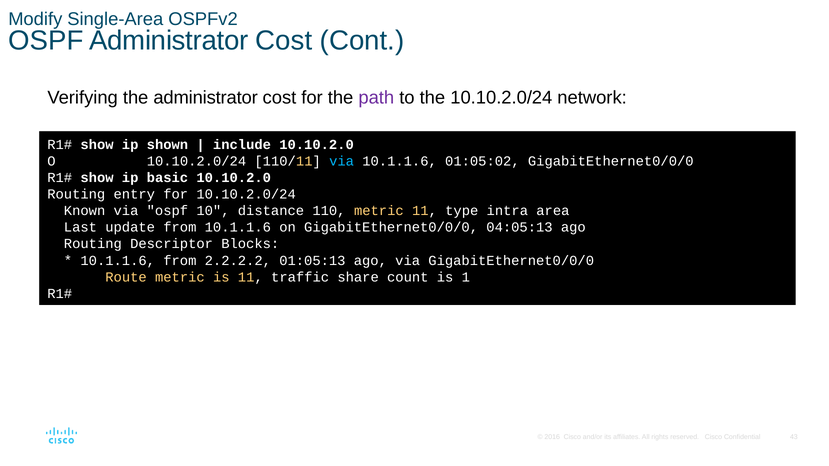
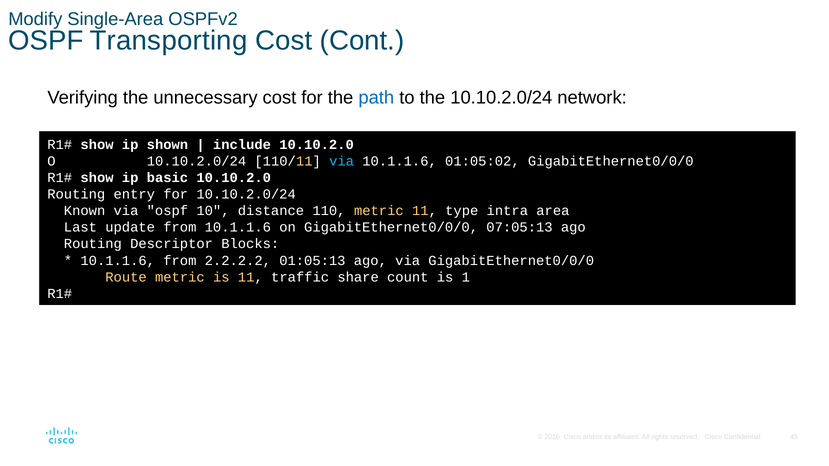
OSPF Administrator: Administrator -> Transporting (169, 41)
the administrator: administrator -> unnecessary (206, 98)
path colour: purple -> blue (376, 98)
04:05:13: 04:05:13 -> 07:05:13 (519, 227)
